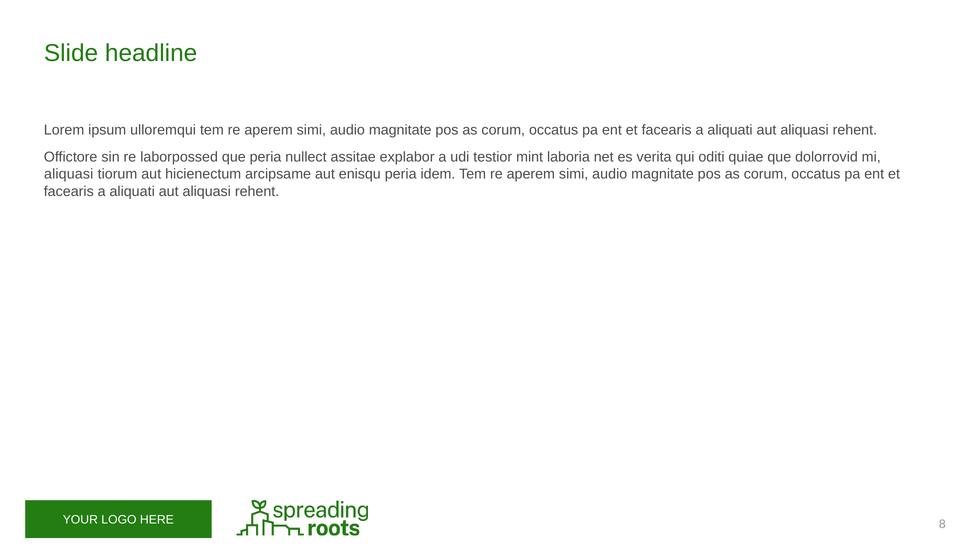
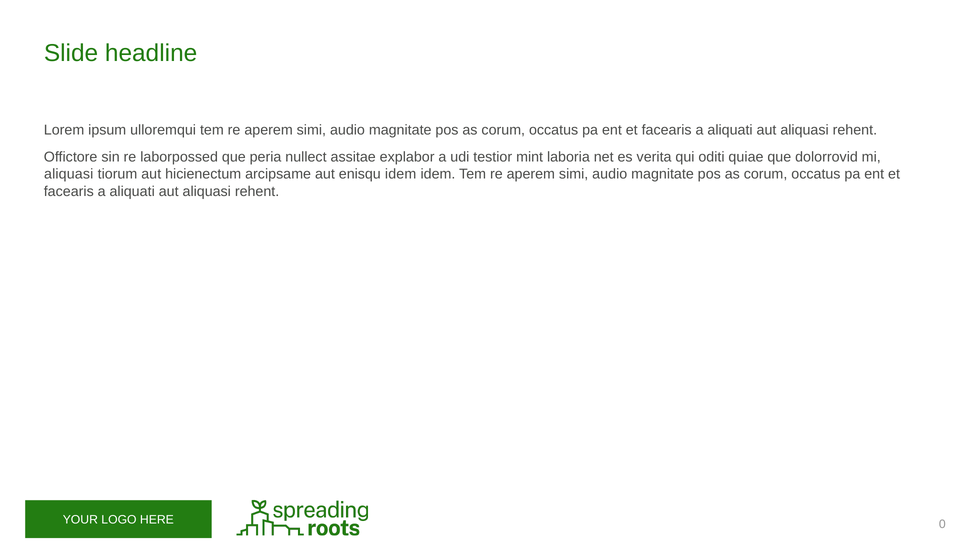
enisqu peria: peria -> idem (401, 174)
8: 8 -> 0 (942, 525)
